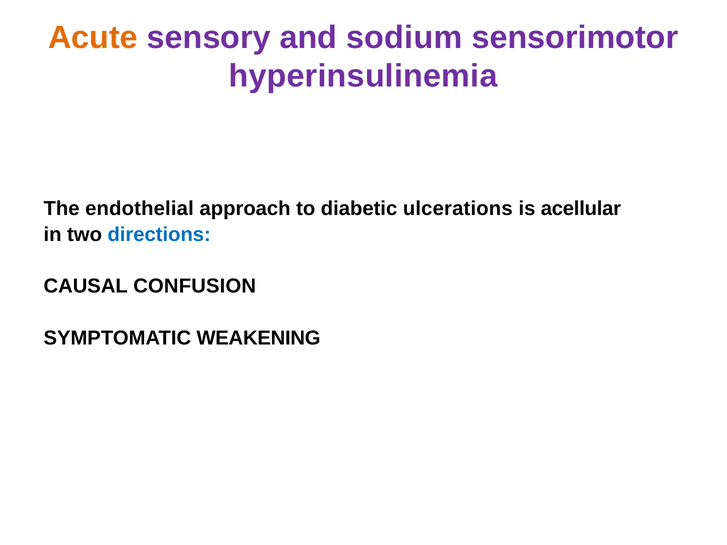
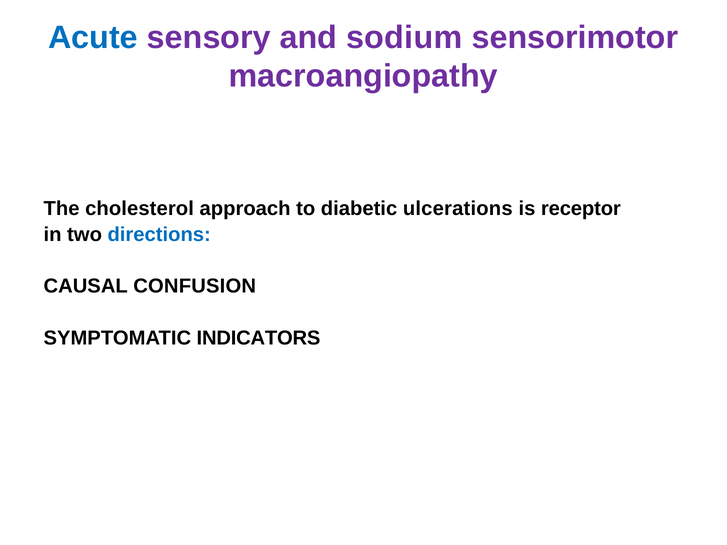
Acute colour: orange -> blue (93, 37)
hyperinsulinemia: hyperinsulinemia -> macroangiopathy (363, 76)
endothelial: endothelial -> cholesterol (140, 209)
acellular: acellular -> receptor (581, 209)
WEAKENING: WEAKENING -> INDICATORS (259, 338)
